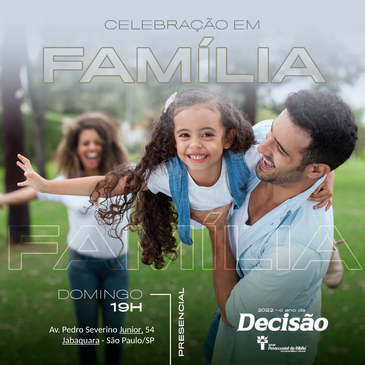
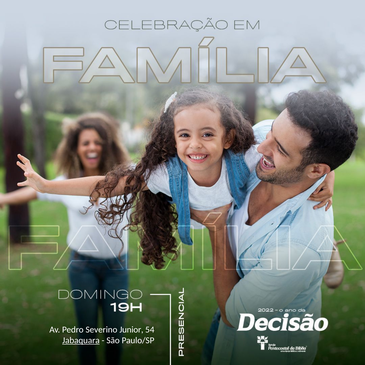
Junior underline: present -> none (131, 330)
